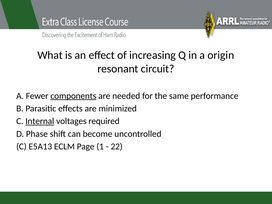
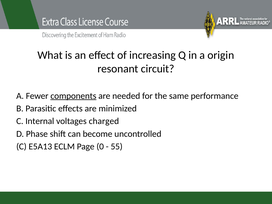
Internal underline: present -> none (40, 121)
required: required -> charged (104, 121)
1: 1 -> 0 (100, 147)
22: 22 -> 55 (117, 147)
